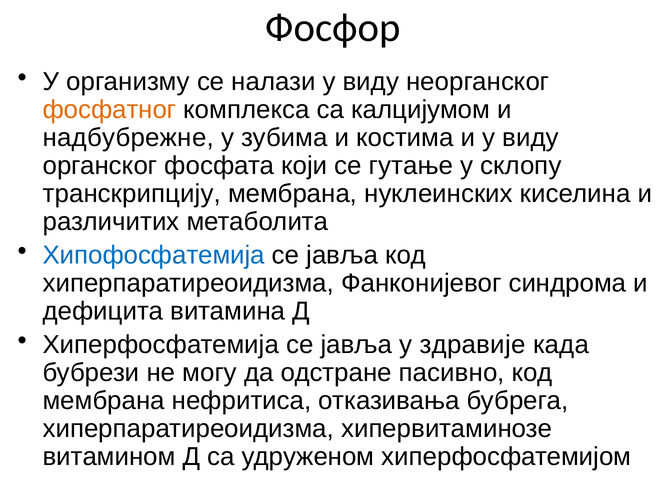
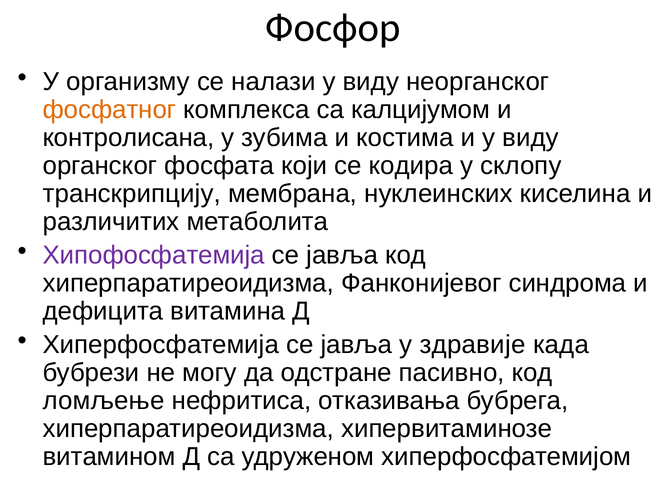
надбубрежне: надбубрежне -> контролисана (129, 138)
гутање: гутање -> кодира (411, 166)
Хипофосфатемија colour: blue -> purple (154, 255)
мембрана: мембрана -> ломљење (104, 400)
